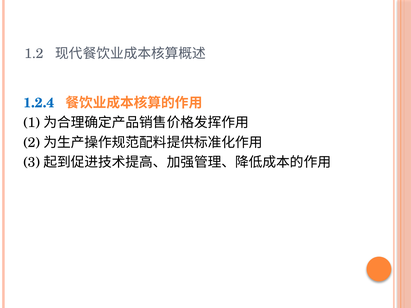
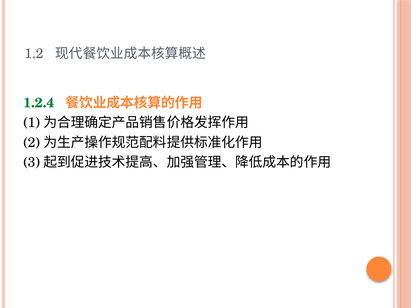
1.2.4 colour: blue -> green (39, 103)
